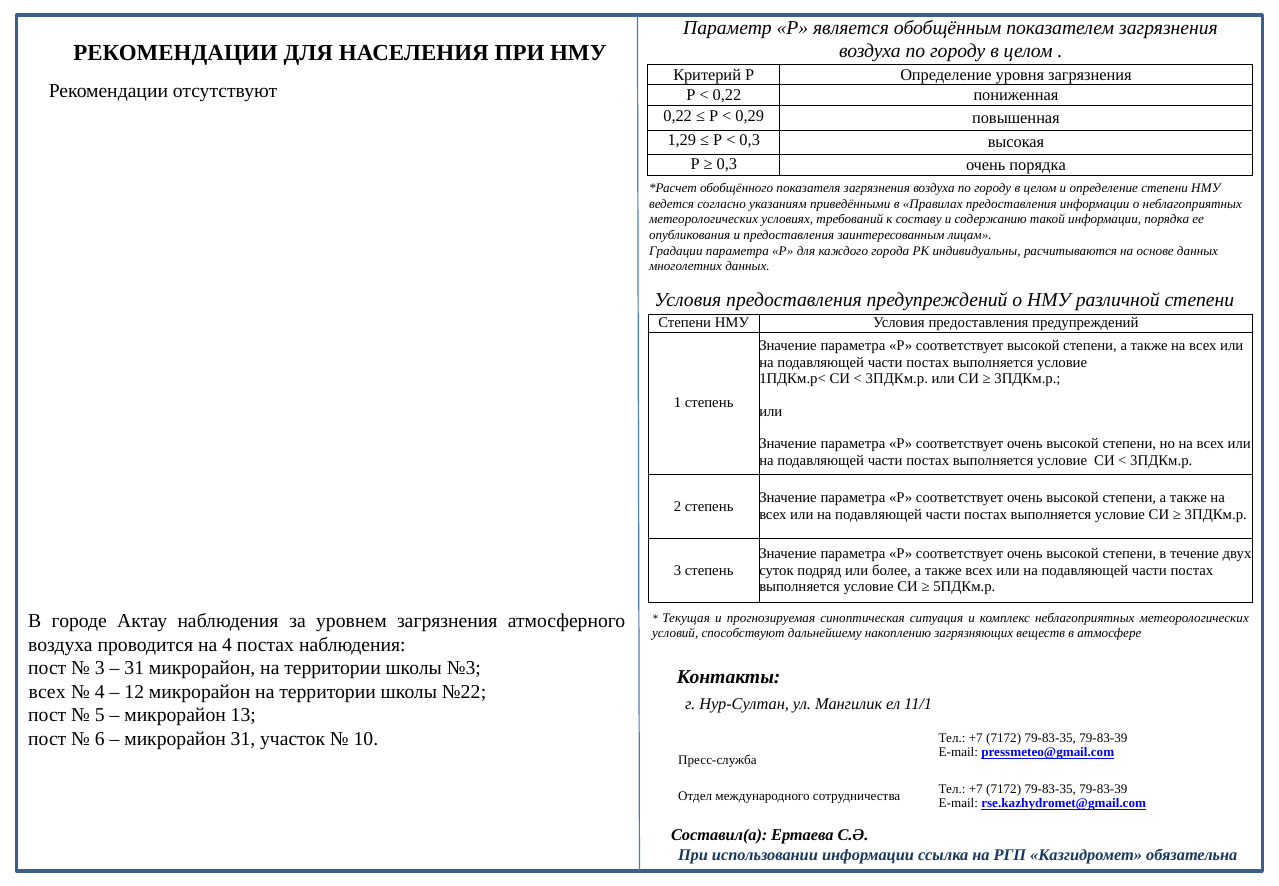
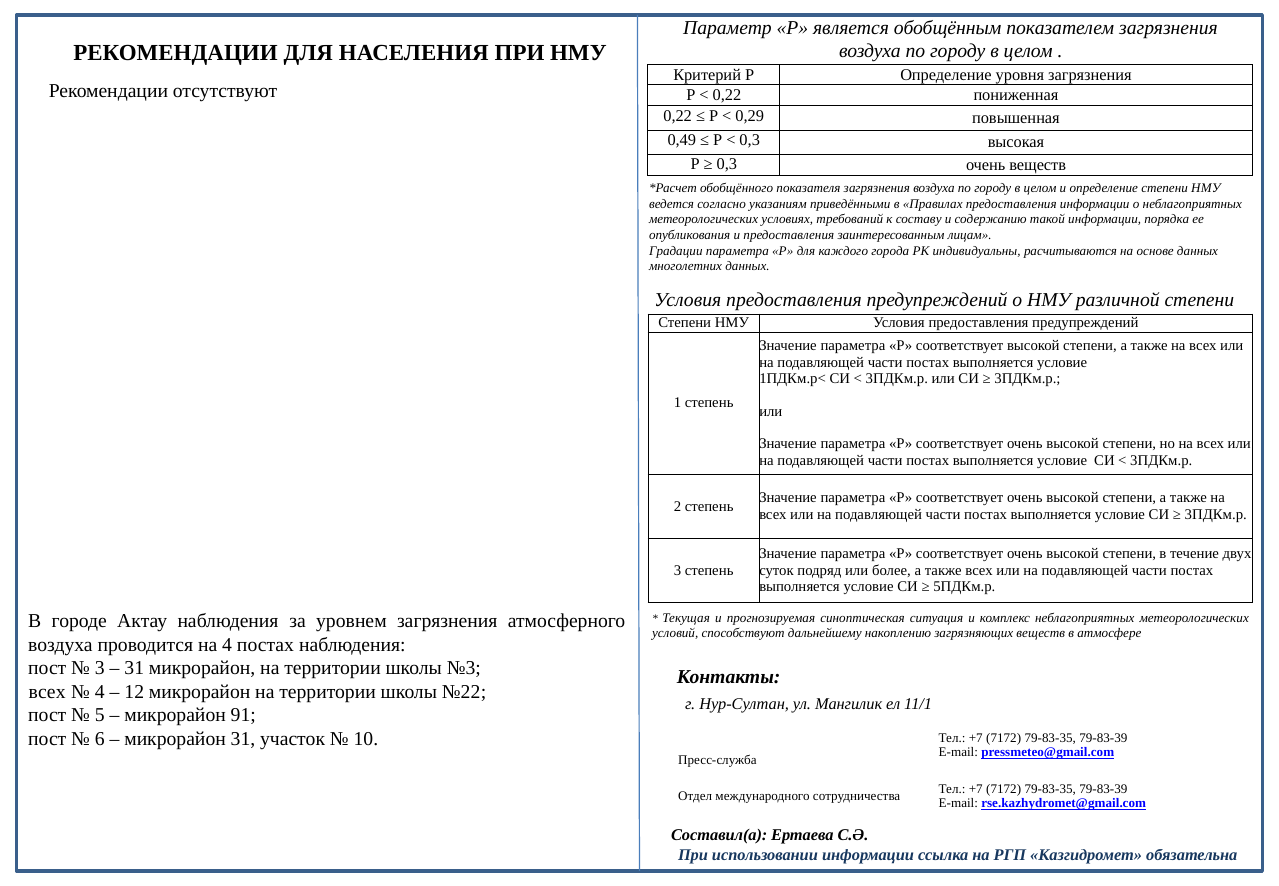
1,29: 1,29 -> 0,49 (682, 140)
очень порядка: порядка -> веществ (1038, 165)
13: 13 -> 91 (243, 715)
